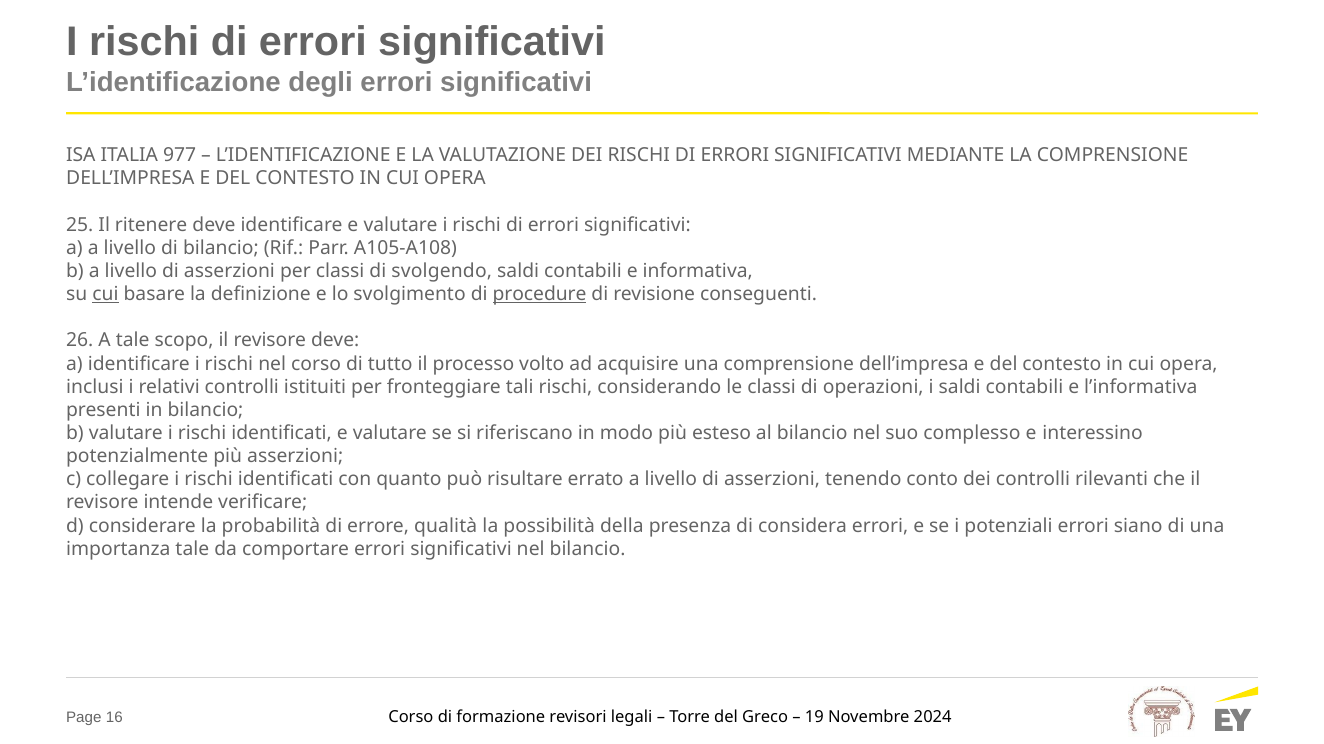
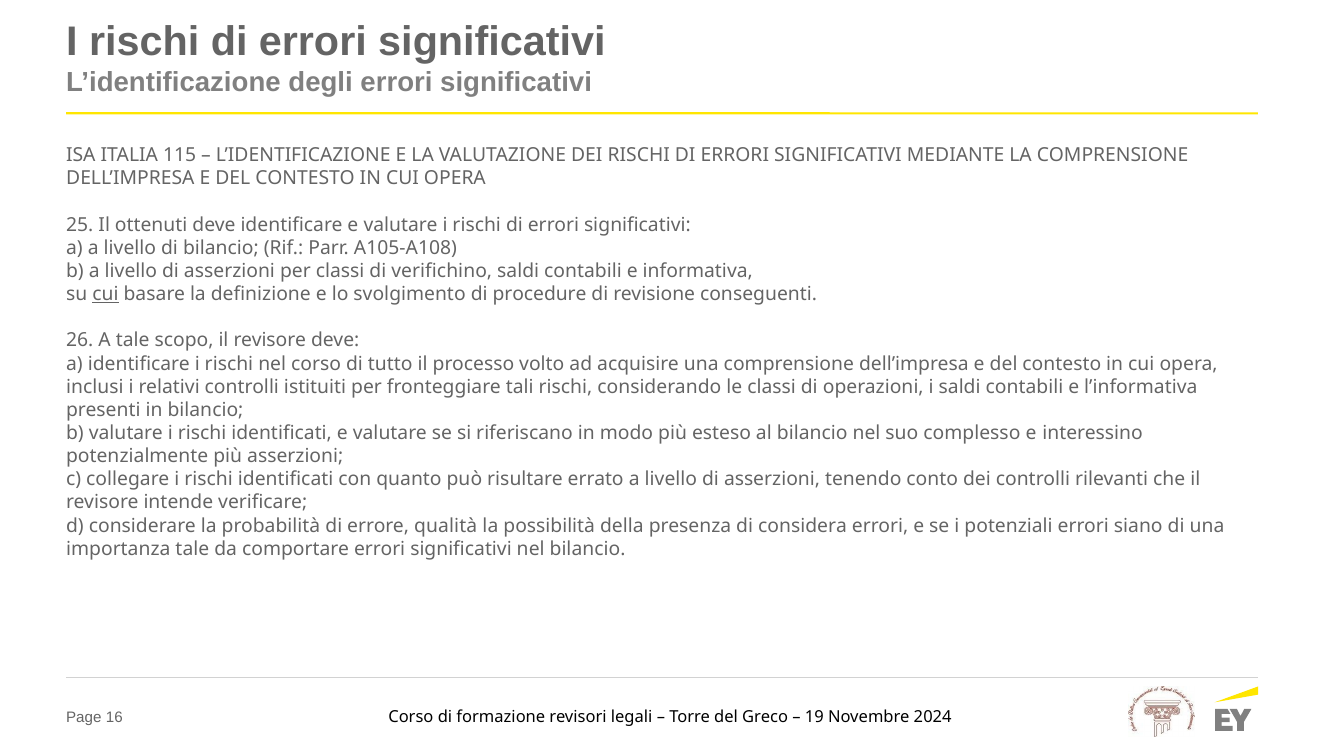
977: 977 -> 115 (180, 155)
ritenere: ritenere -> ottenuti (151, 225)
svolgendo: svolgendo -> verifichino (442, 271)
procedure underline: present -> none (540, 294)
